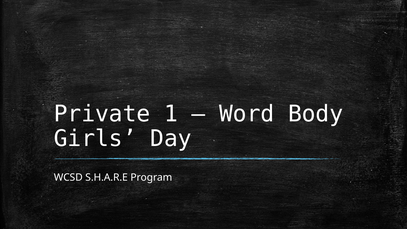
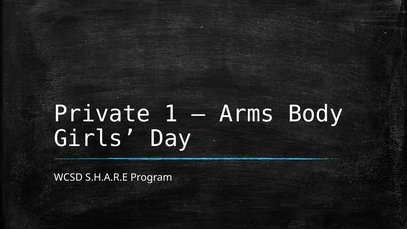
Word: Word -> Arms (247, 114)
